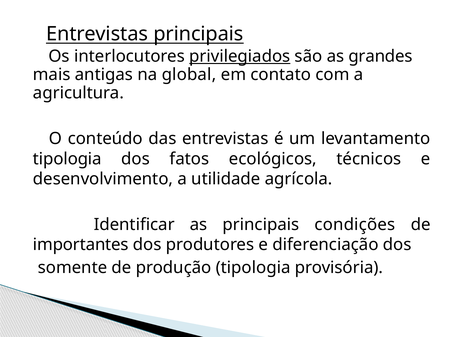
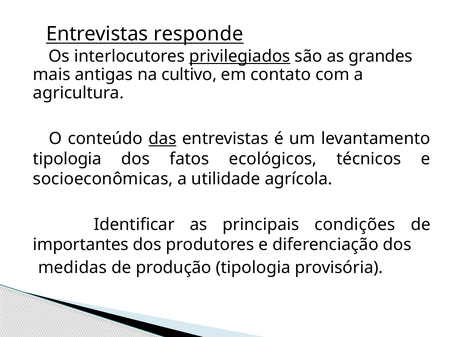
Entrevistas principais: principais -> responde (198, 34)
global: global -> cultivo (189, 75)
das underline: none -> present (162, 138)
desenvolvimento: desenvolvimento -> socioeconômicas (103, 179)
somente: somente -> medidas (72, 267)
